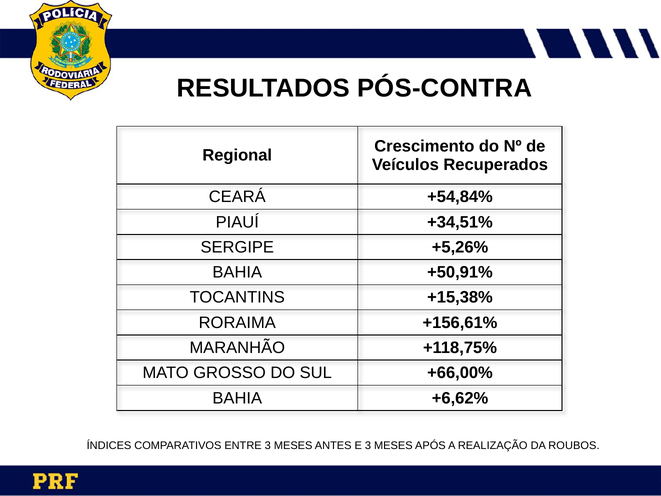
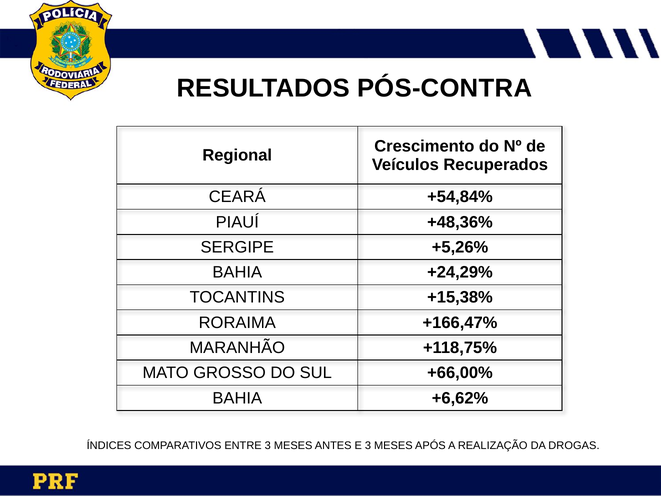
+34,51%: +34,51% -> +48,36% (460, 222)
+50,91%: +50,91% -> +24,29% (460, 272)
+156,61%: +156,61% -> +166,47% (460, 323)
ROUBOS: ROUBOS -> DROGAS (574, 446)
